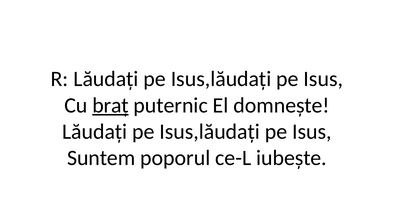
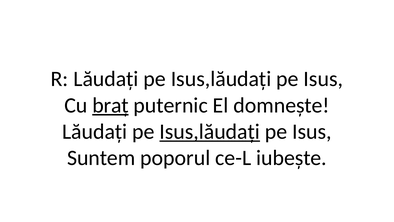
Isus,lăudați underline: none -> present (210, 131)
